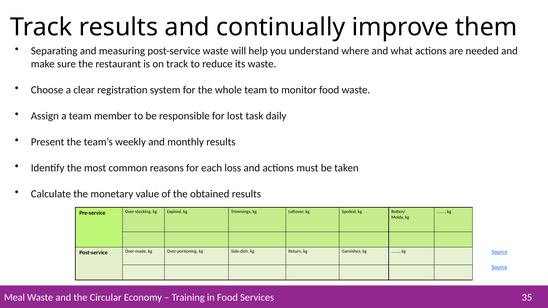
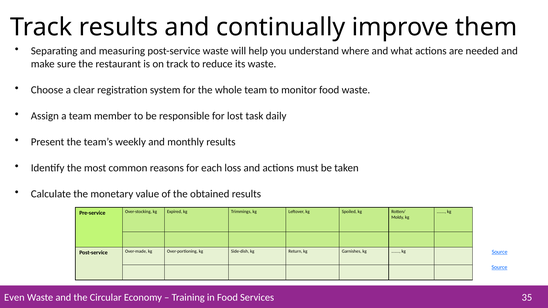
Meal: Meal -> Even (14, 298)
